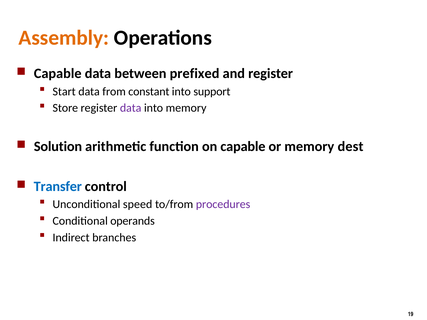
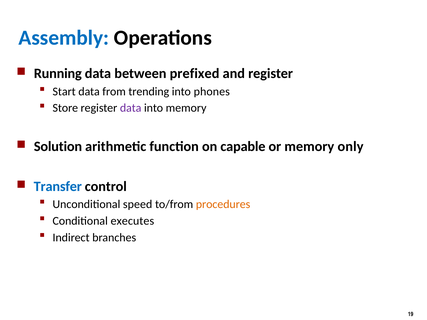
Assembly colour: orange -> blue (64, 38)
Capable: Capable -> Running (58, 74)
constant: constant -> trending (149, 92)
support: support -> phones (212, 92)
dest: dest -> only (351, 147)
procedures colour: purple -> orange (223, 204)
operands: operands -> executes (132, 221)
